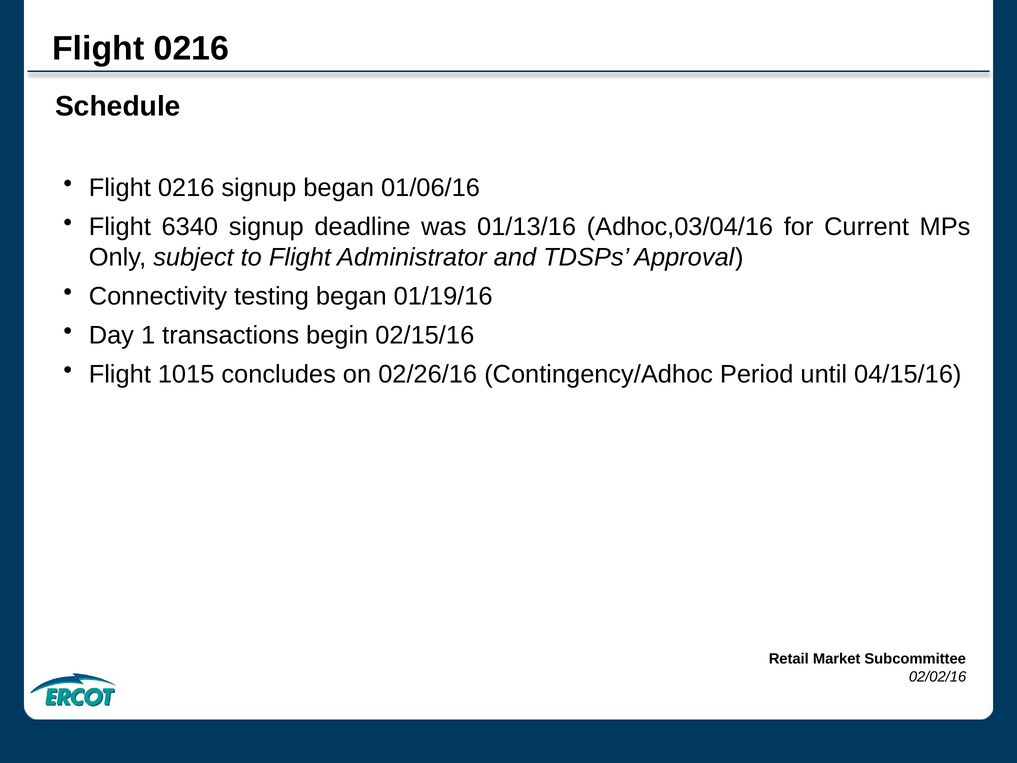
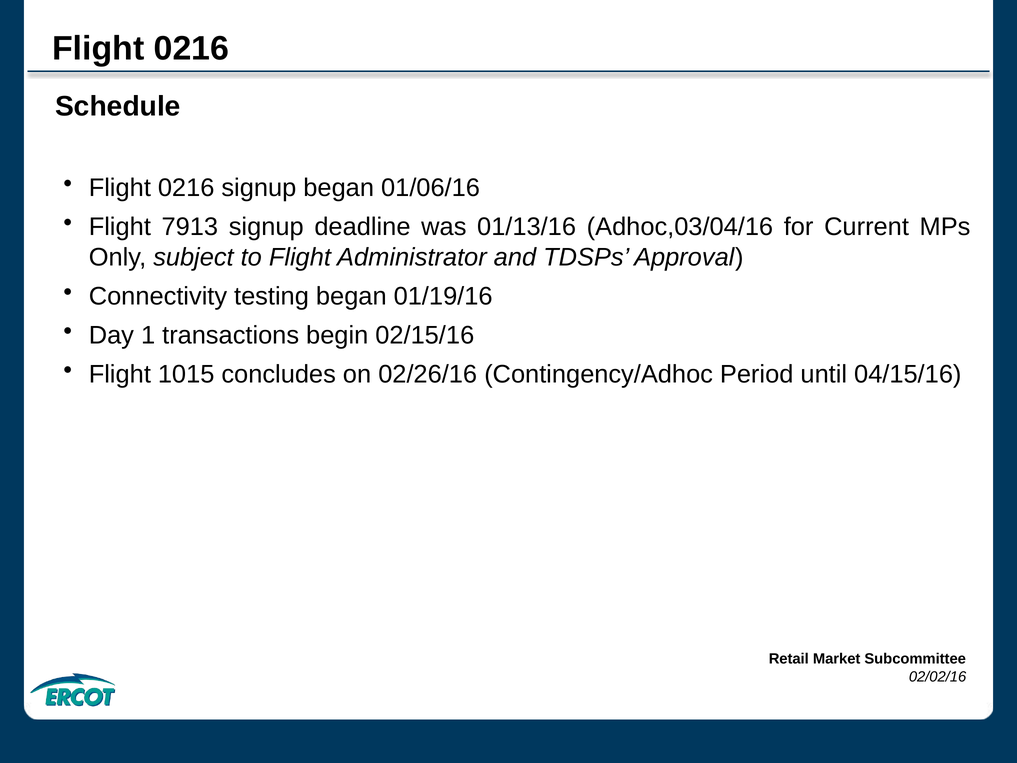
6340: 6340 -> 7913 (190, 227)
